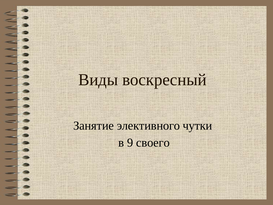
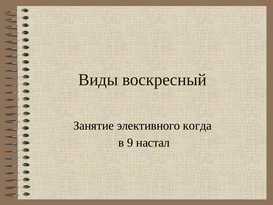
чутки: чутки -> когда (197, 126)
своего: своего -> настал (153, 143)
